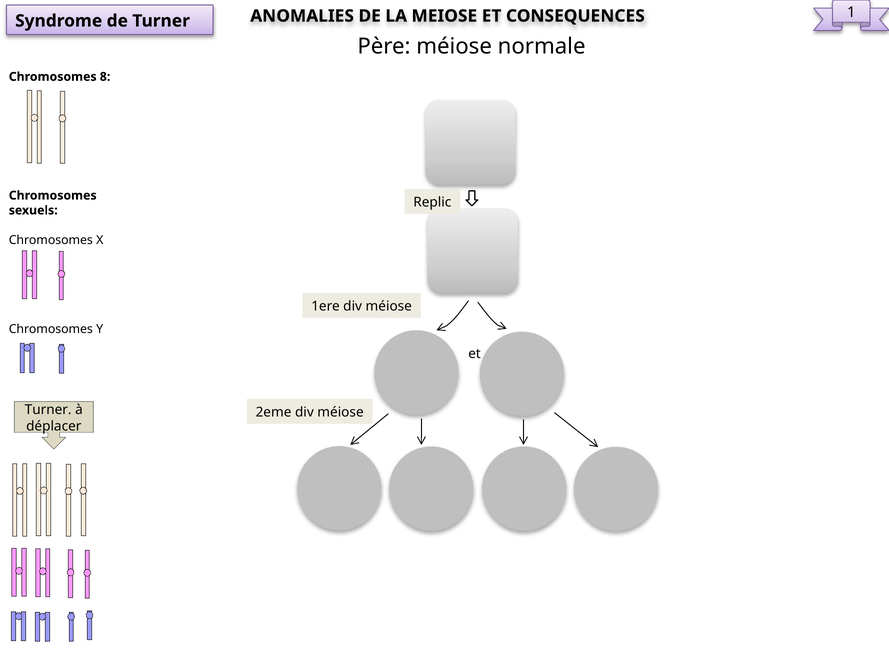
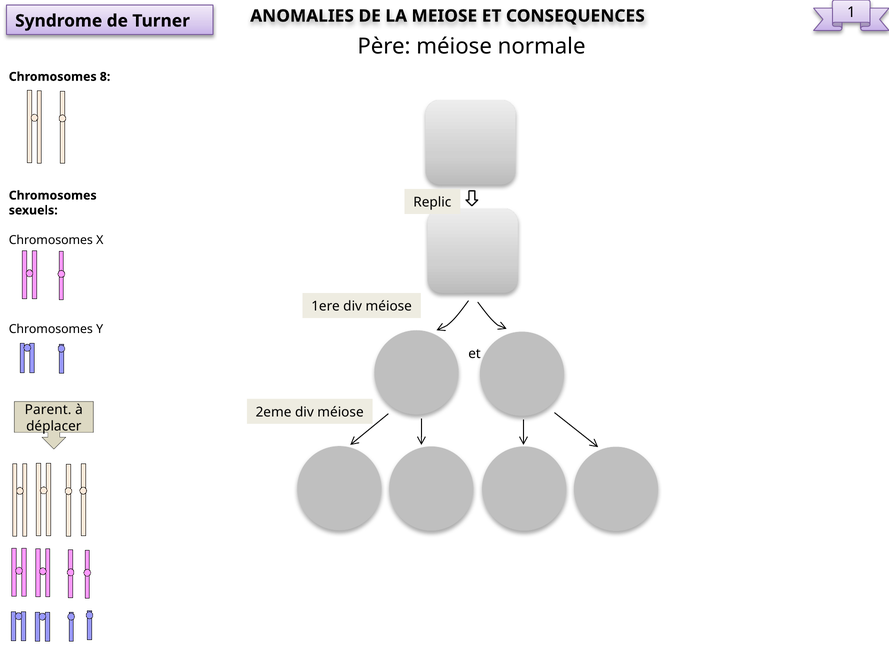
Turner: Turner -> Parent (48, 410)
